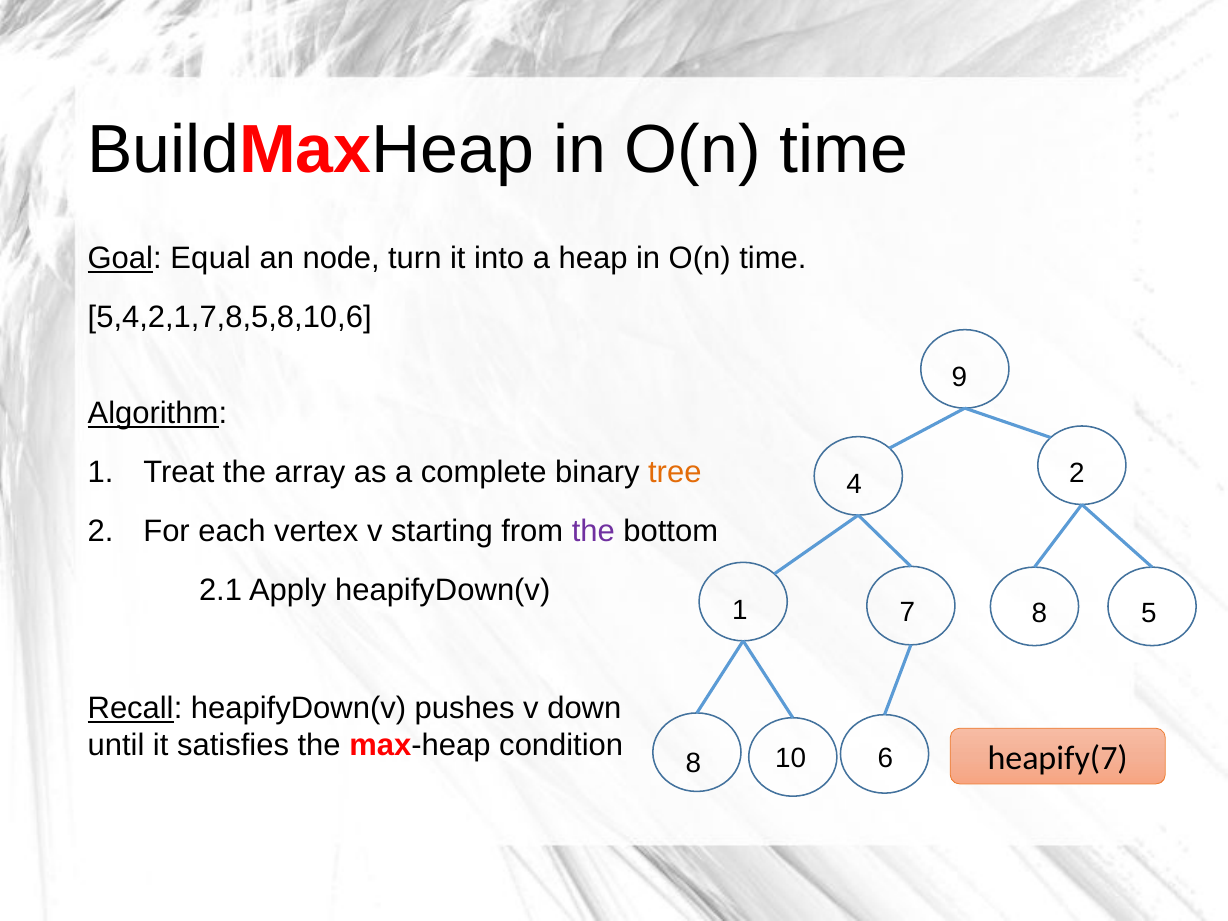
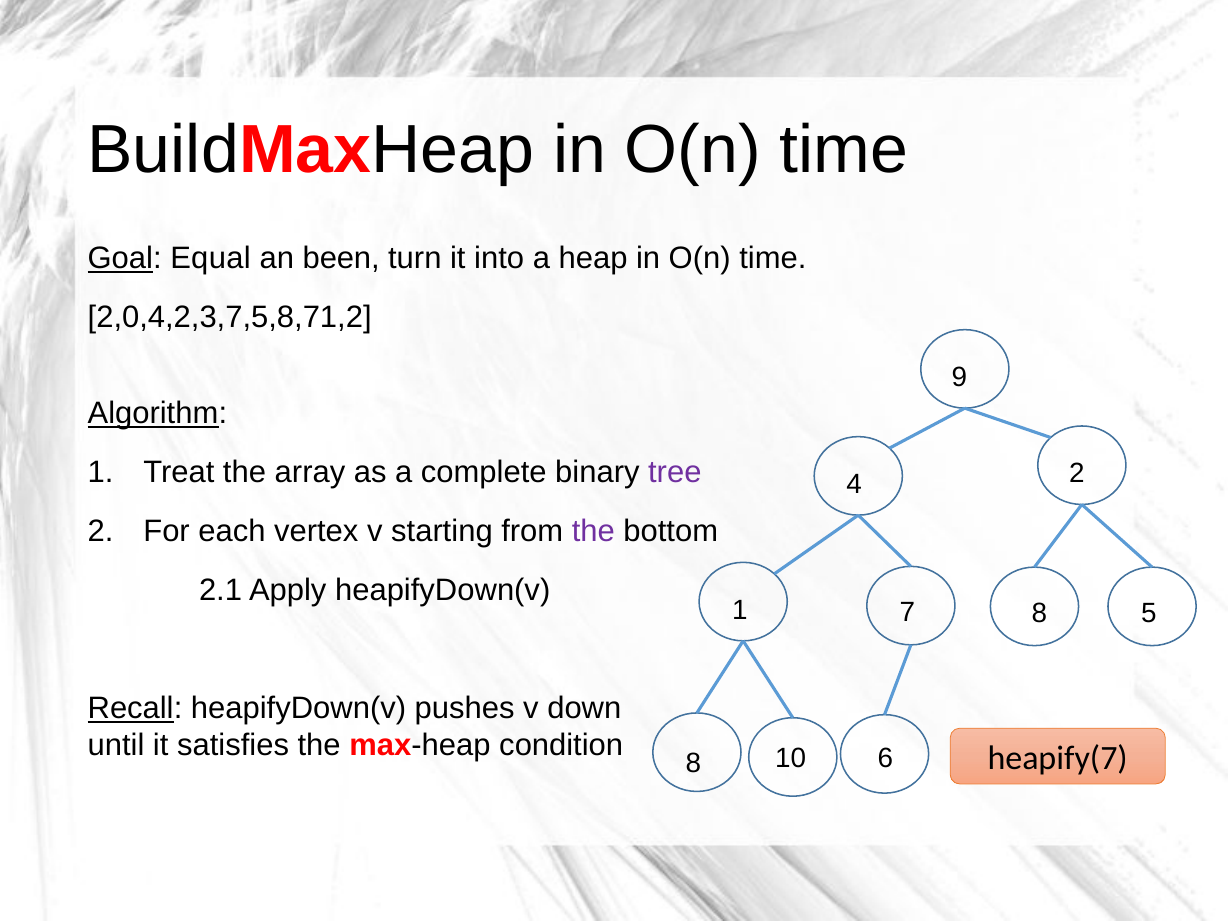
node: node -> been (341, 258)
5,4,2,1,7,8,5,8,10,6: 5,4,2,1,7,8,5,8,10,6 -> 2,0,4,2,3,7,5,8,71,2 (230, 317)
tree colour: orange -> purple (675, 472)
